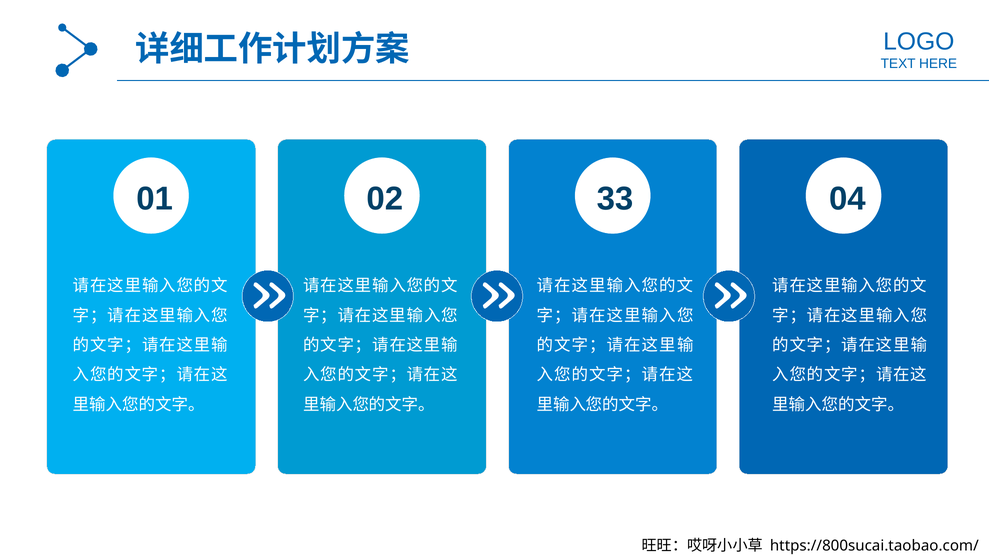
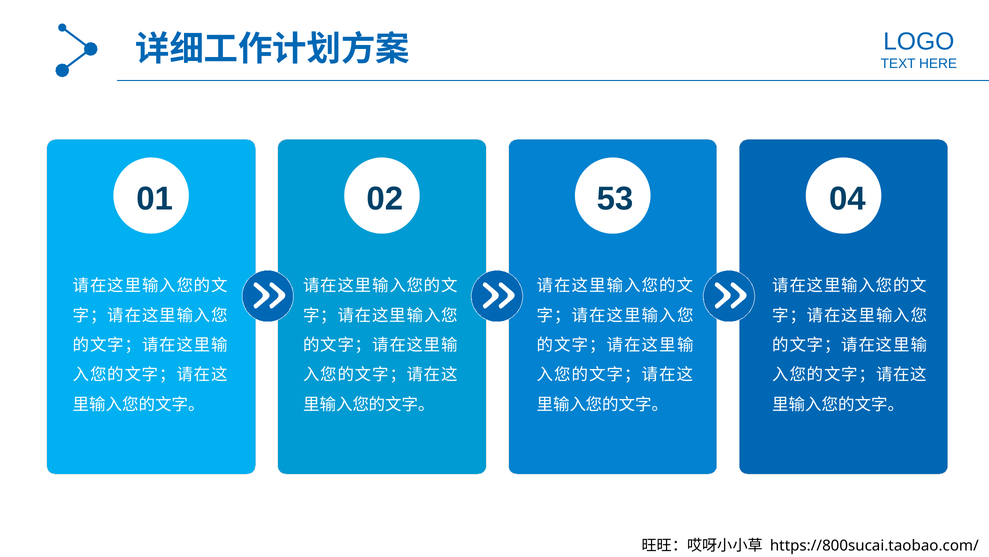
33: 33 -> 53 (615, 199)
